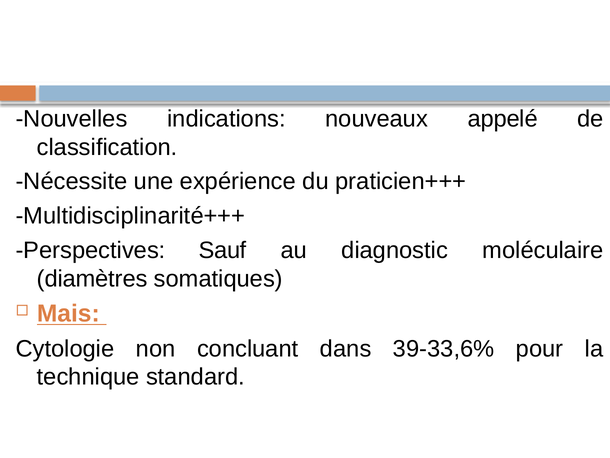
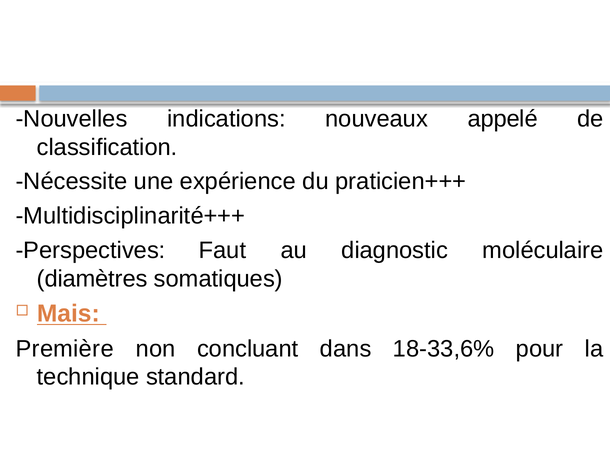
Sauf: Sauf -> Faut (222, 250)
Cytologie: Cytologie -> Première (65, 348)
39-33,6%: 39-33,6% -> 18-33,6% (444, 348)
